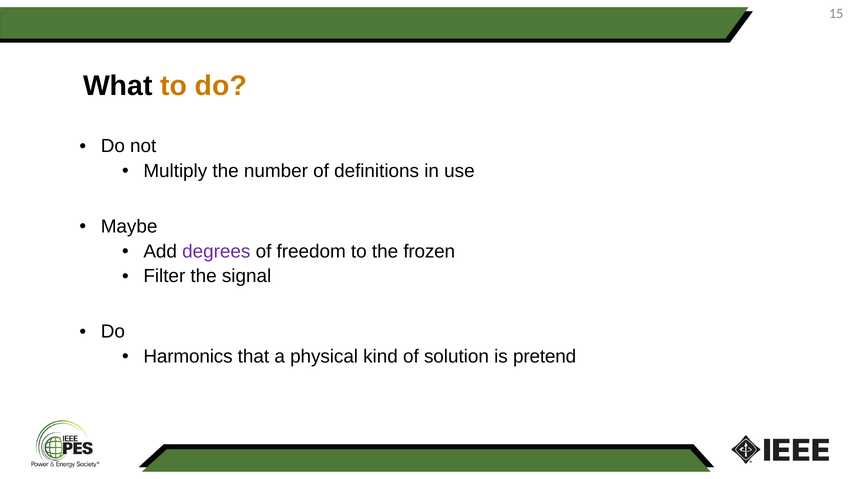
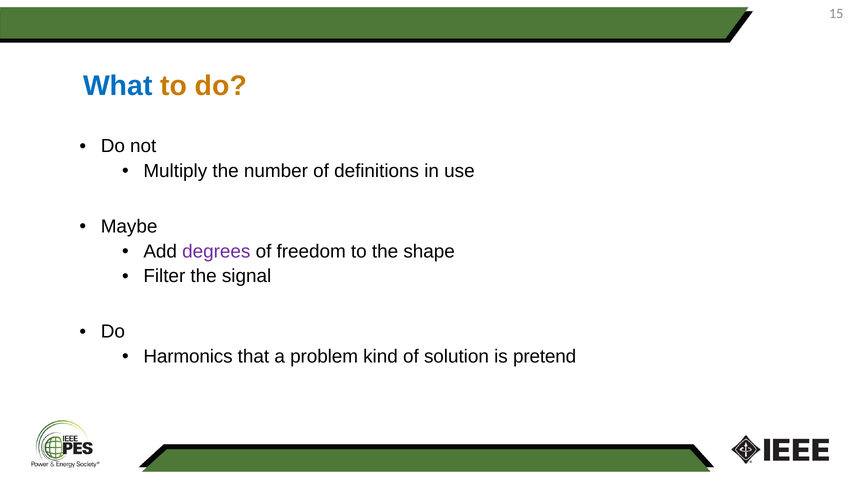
What colour: black -> blue (118, 86)
frozen: frozen -> shape (429, 251)
physical: physical -> problem (324, 357)
